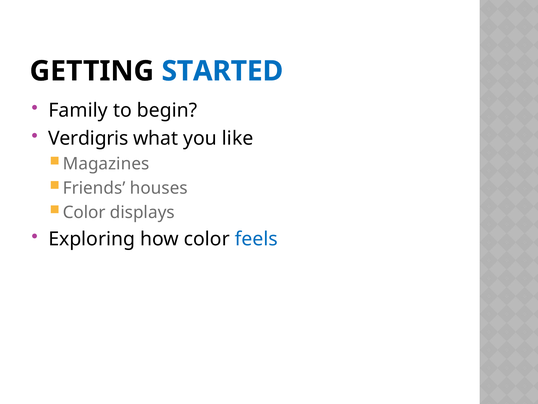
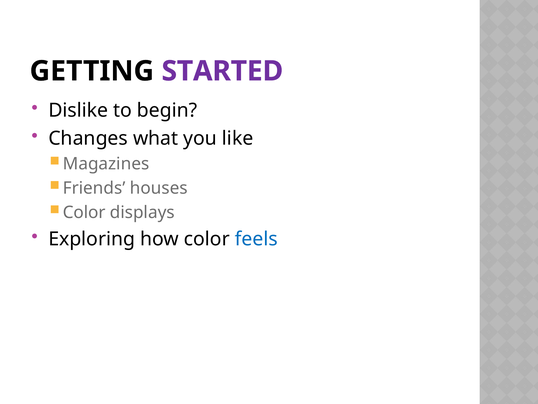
STARTED colour: blue -> purple (222, 71)
Family: Family -> Dislike (78, 110)
Verdigris: Verdigris -> Changes (88, 138)
